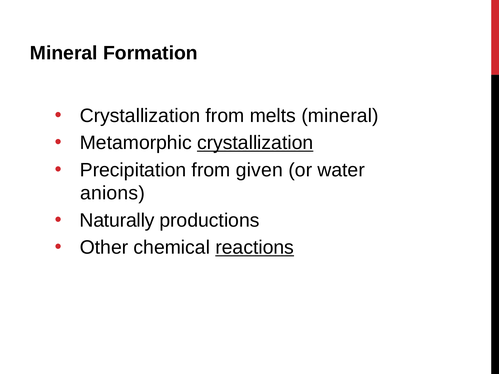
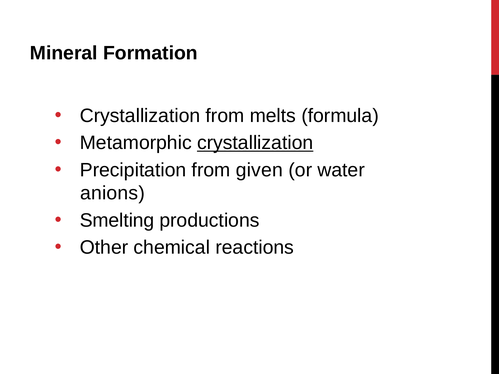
melts mineral: mineral -> formula (340, 116)
Naturally: Naturally -> Smelting (117, 220)
reactions underline: present -> none (255, 248)
